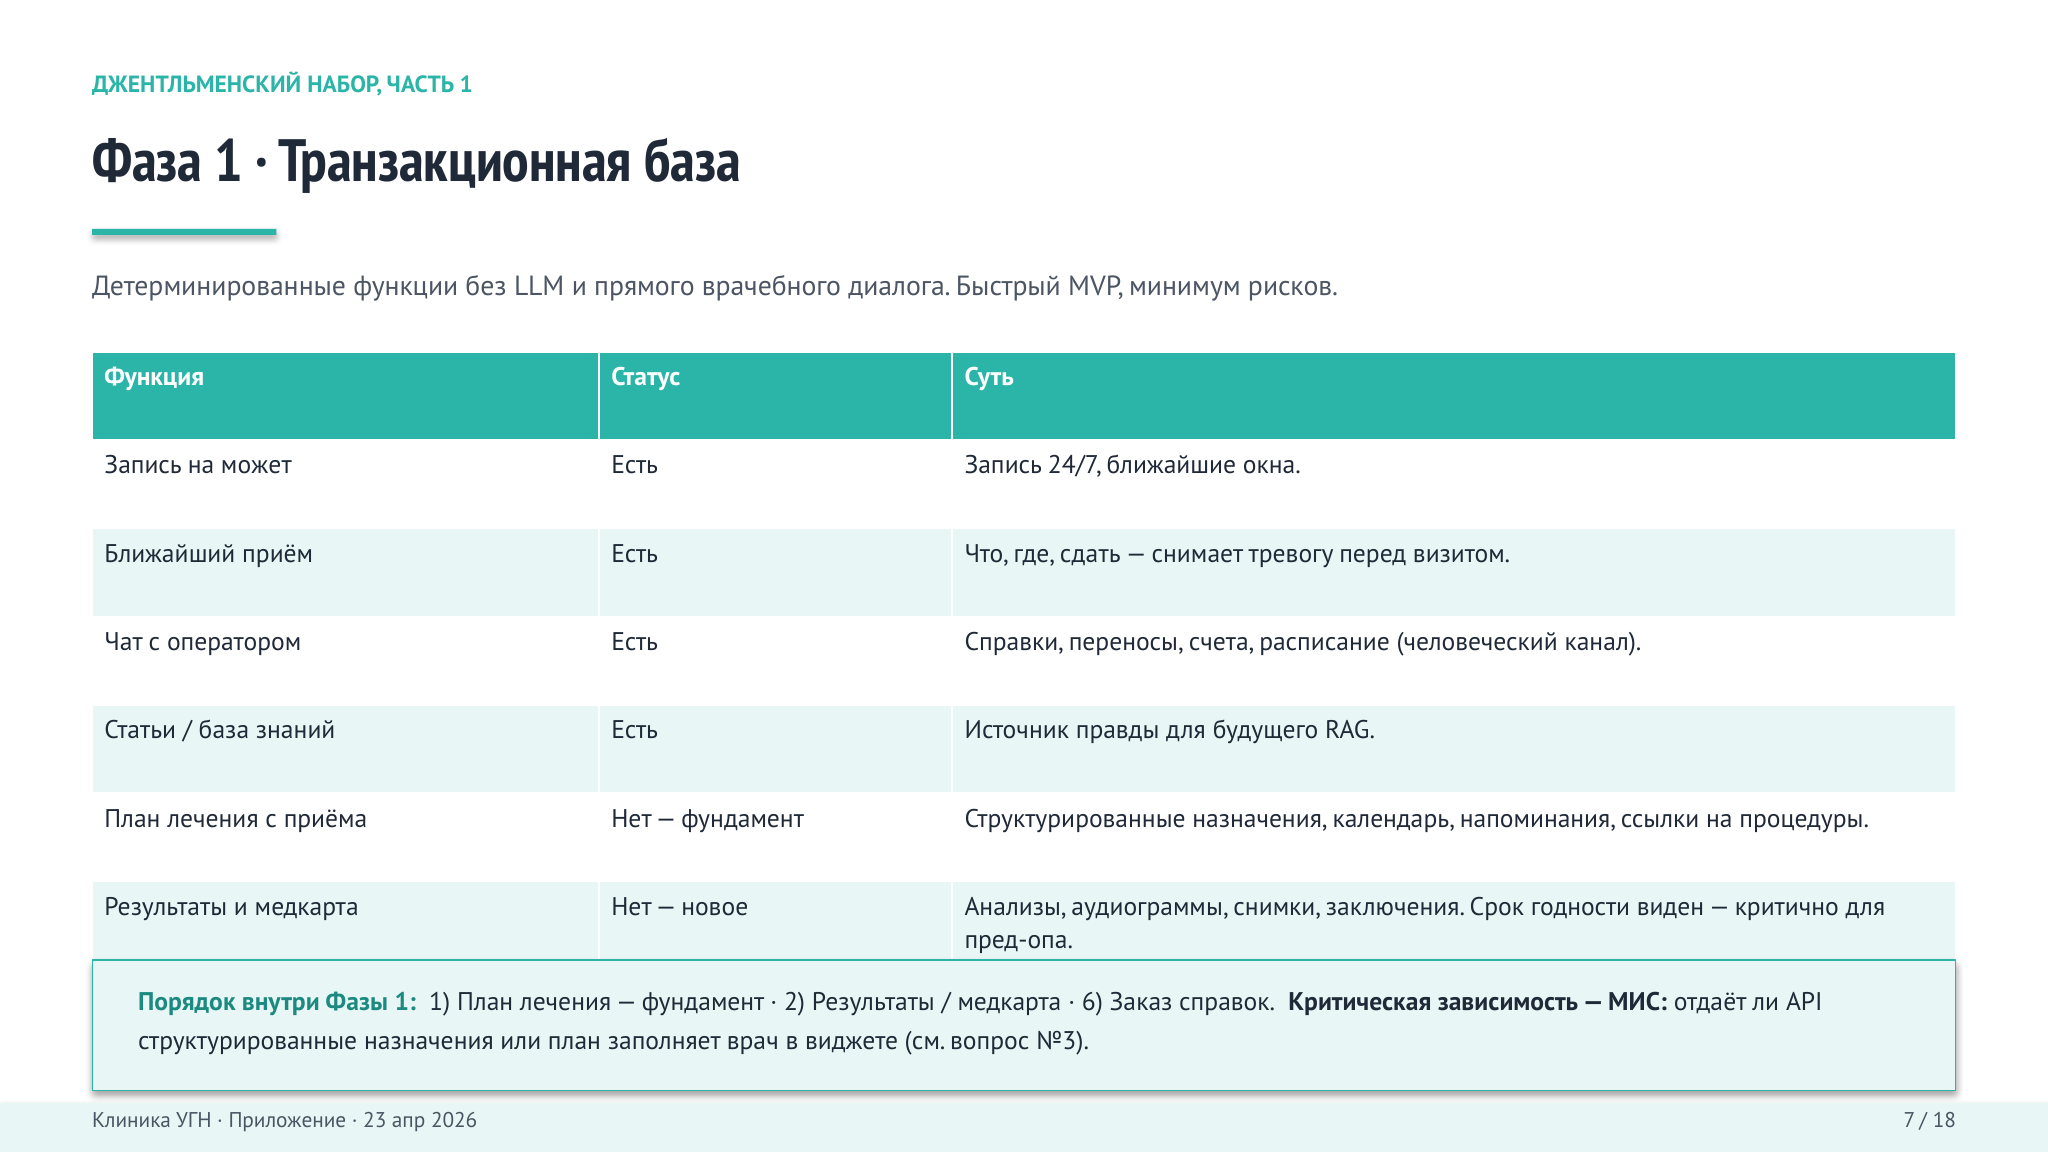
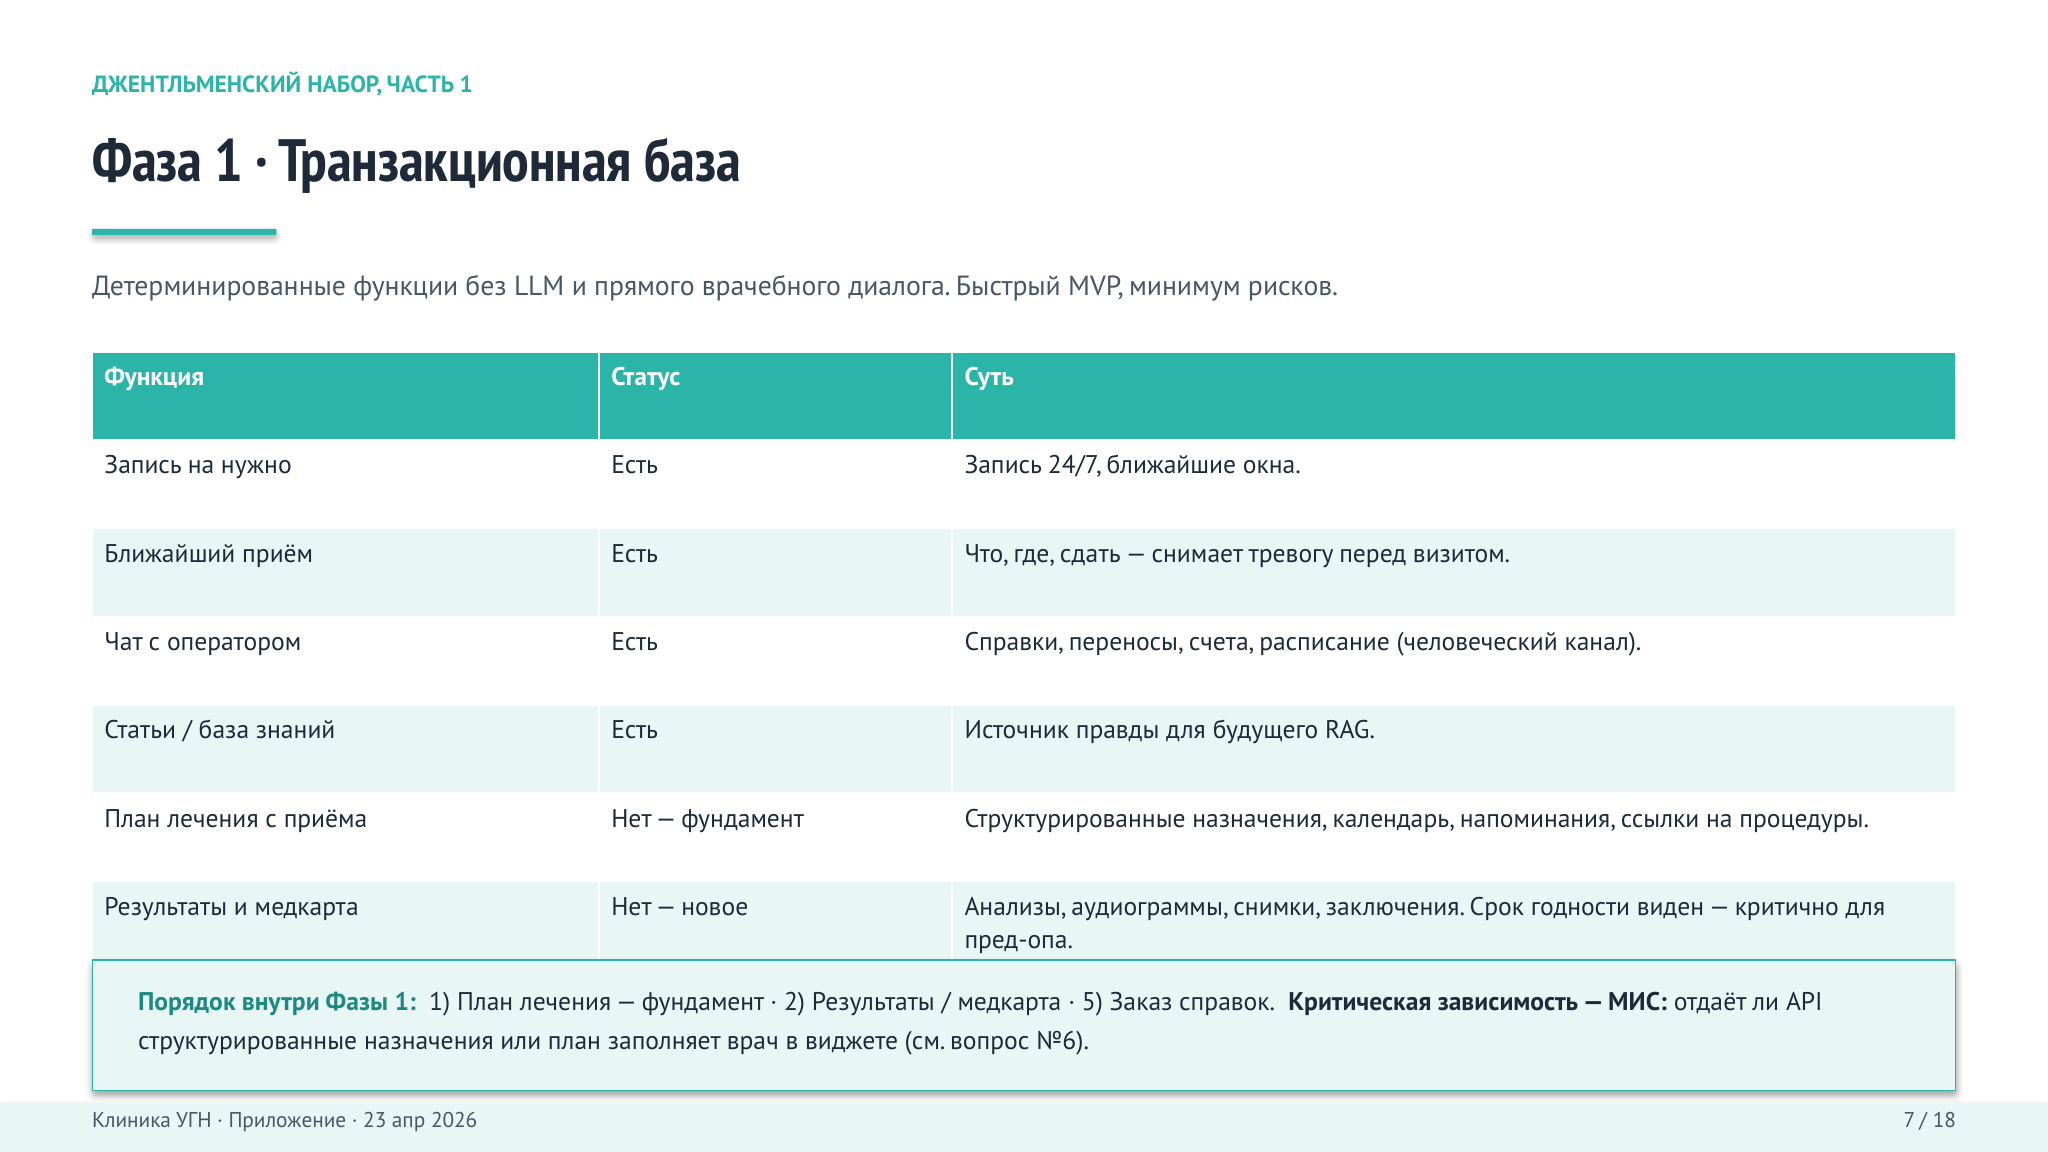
может: может -> нужно (256, 465)
6: 6 -> 5 (1092, 1002)
№3: №3 -> №6 (1063, 1042)
